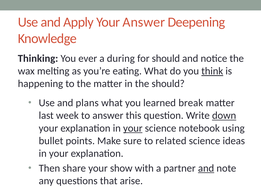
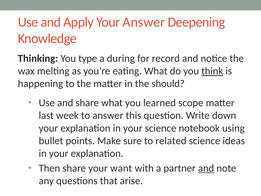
ever: ever -> type (88, 58)
for should: should -> record (166, 58)
and plans: plans -> share (87, 103)
break: break -> scope (191, 103)
down underline: present -> none (224, 115)
your underline: present -> none (133, 128)
show: show -> want (121, 168)
